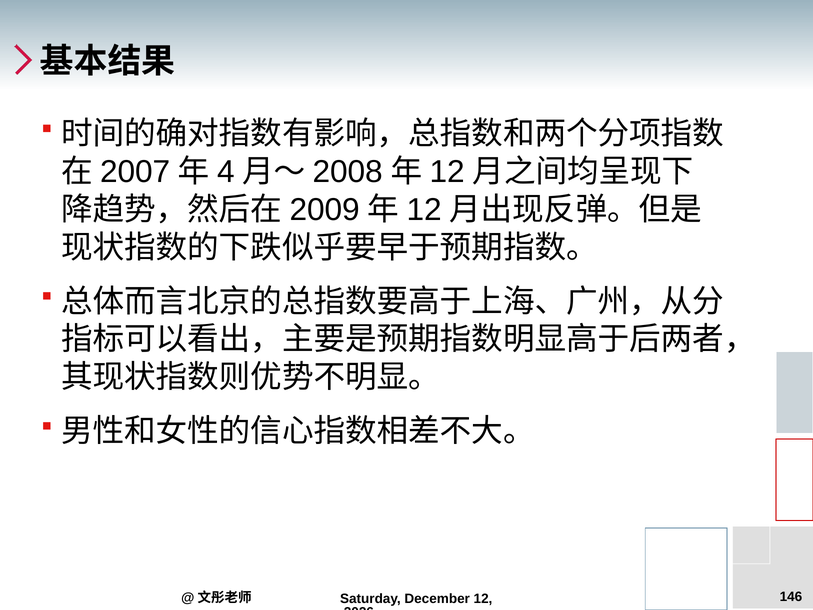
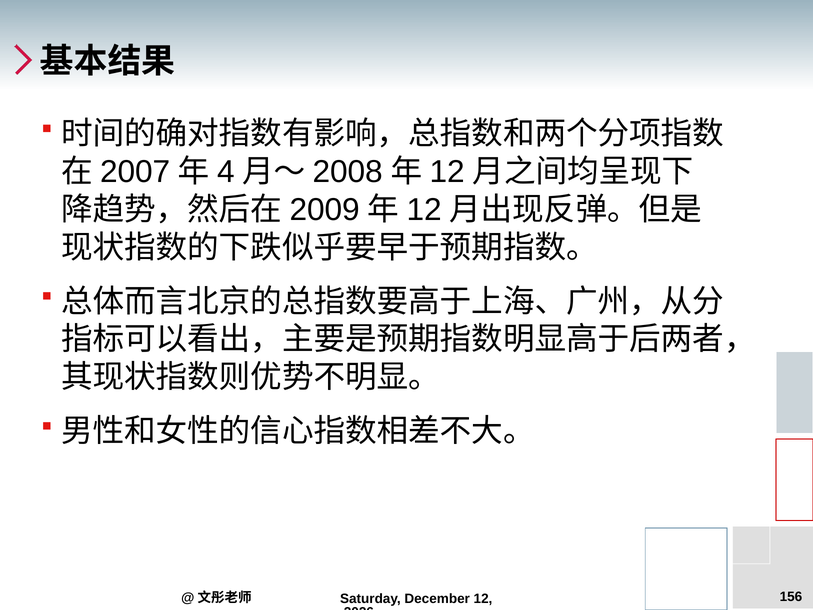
146: 146 -> 156 (791, 596)
